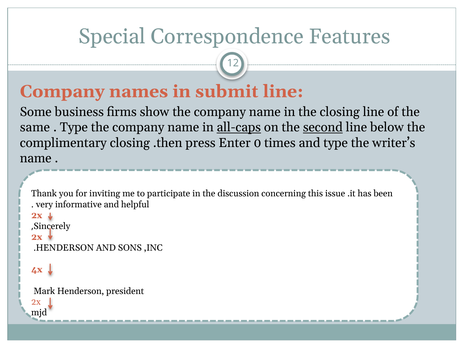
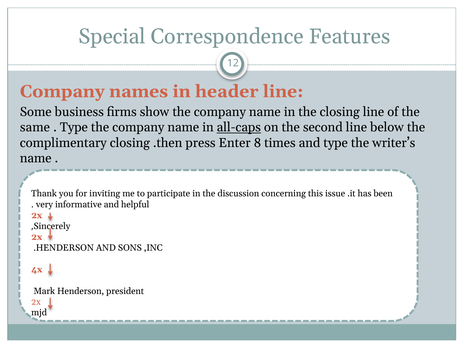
submit: submit -> header (227, 91)
second underline: present -> none (323, 127)
0: 0 -> 8 (257, 143)
